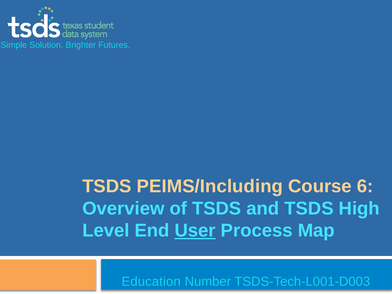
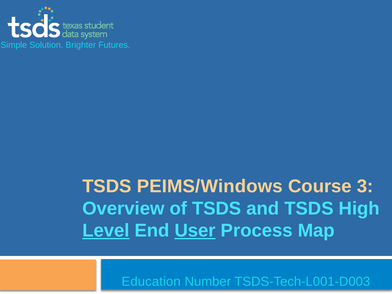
PEIMS/Including: PEIMS/Including -> PEIMS/Windows (210, 186)
6: 6 -> 3 (365, 186)
Level underline: none -> present (106, 231)
